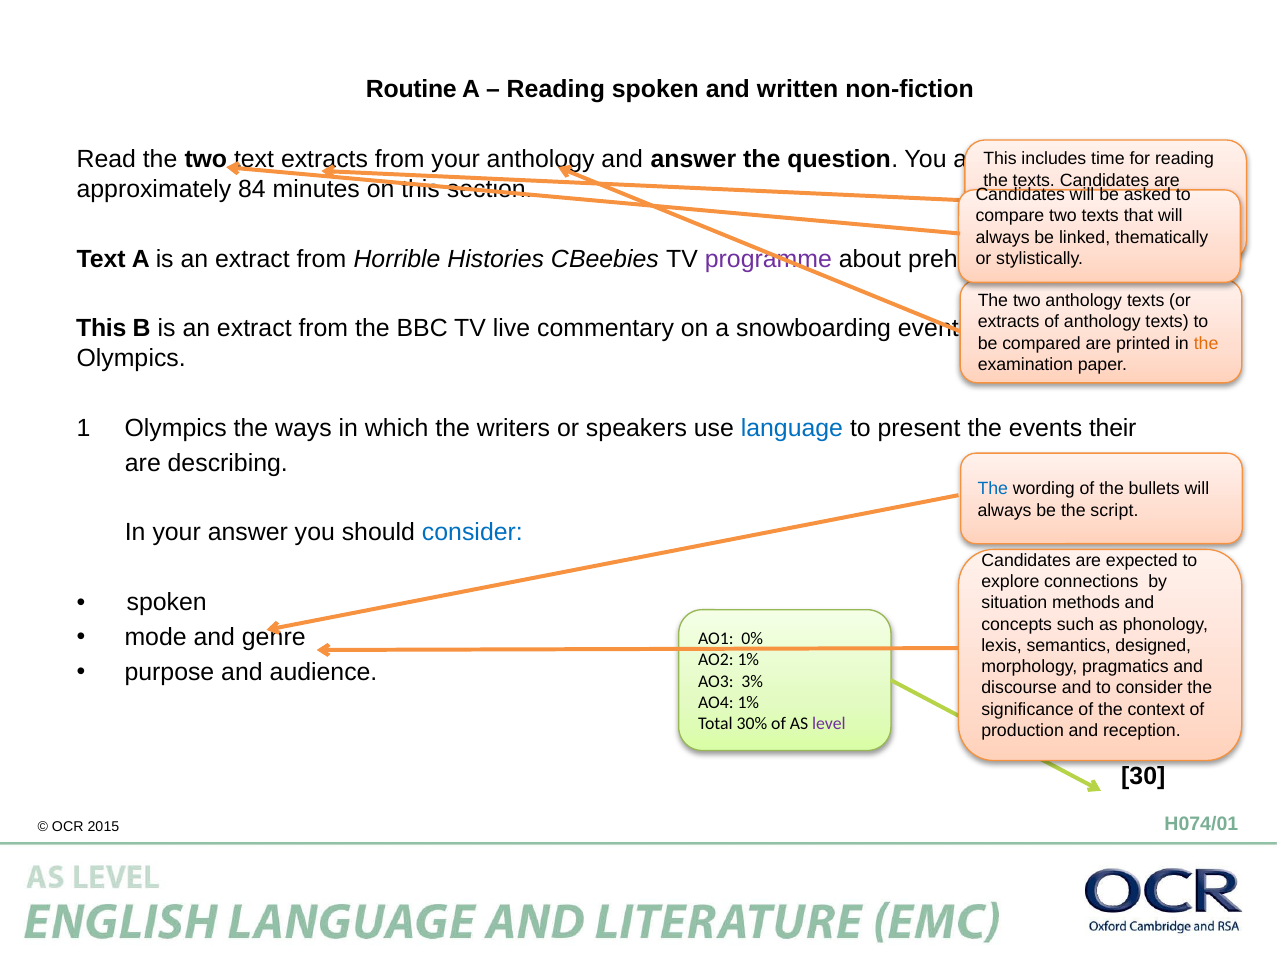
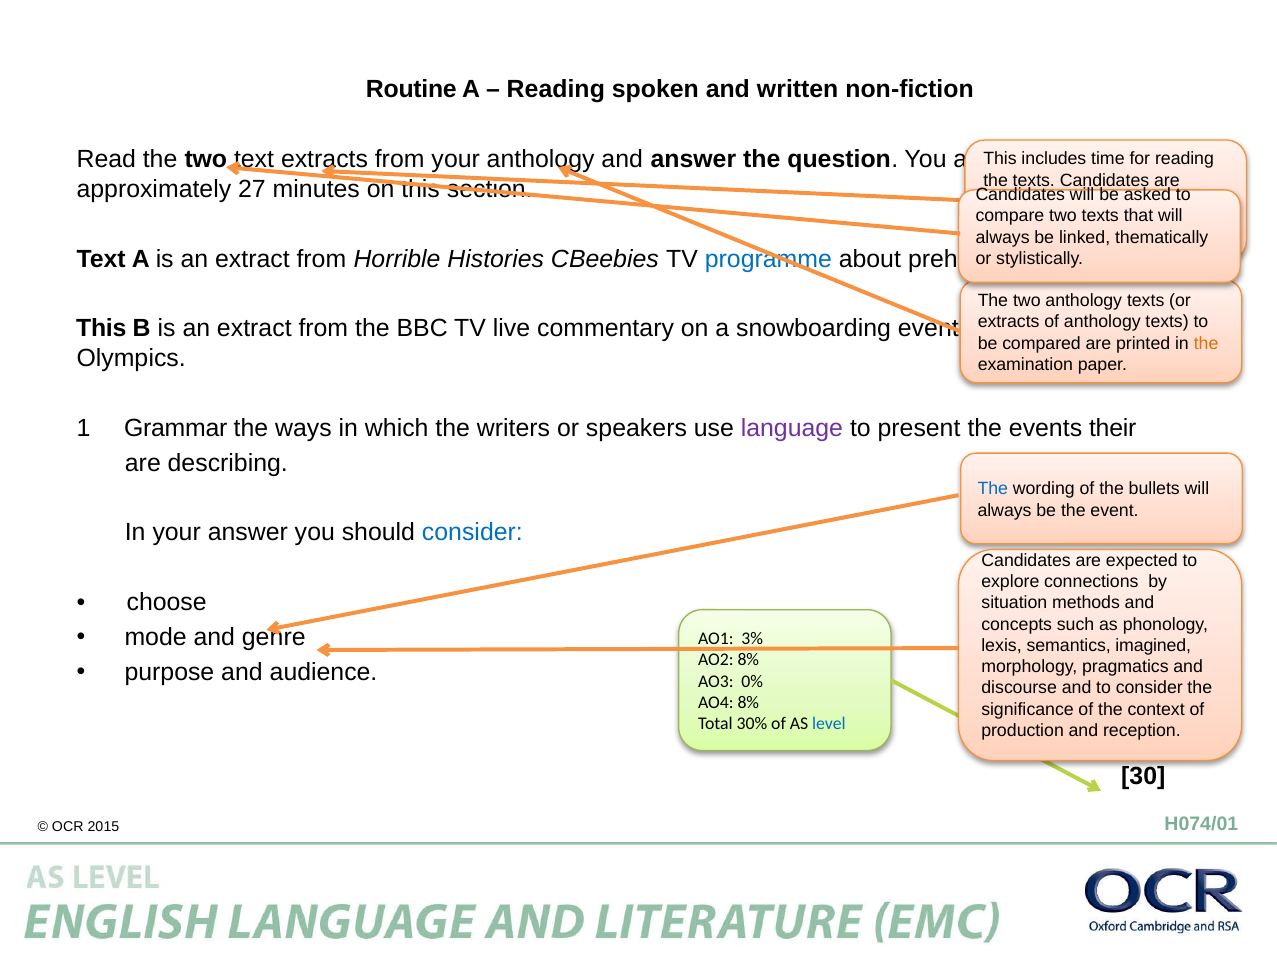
84: 84 -> 27 (252, 189)
programme colour: purple -> blue (768, 259)
Olympics: Olympics -> Grammar (176, 428)
language colour: blue -> purple (792, 428)
the script: script -> event (1115, 510)
spoken: spoken -> choose (167, 602)
0%: 0% -> 3% (752, 638)
designed: designed -> imagined (1153, 645)
AO2 1%: 1% -> 8% (748, 660)
3%: 3% -> 0% (752, 681)
AO4 1%: 1% -> 8% (748, 702)
level colour: purple -> blue (829, 724)
